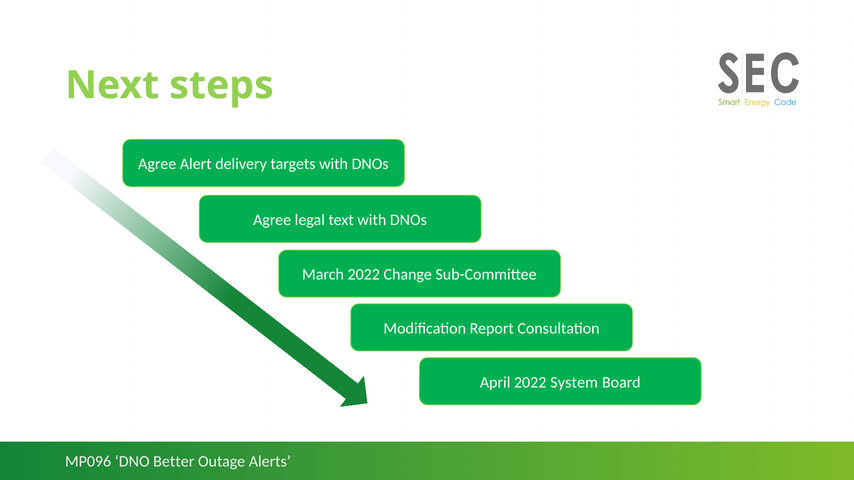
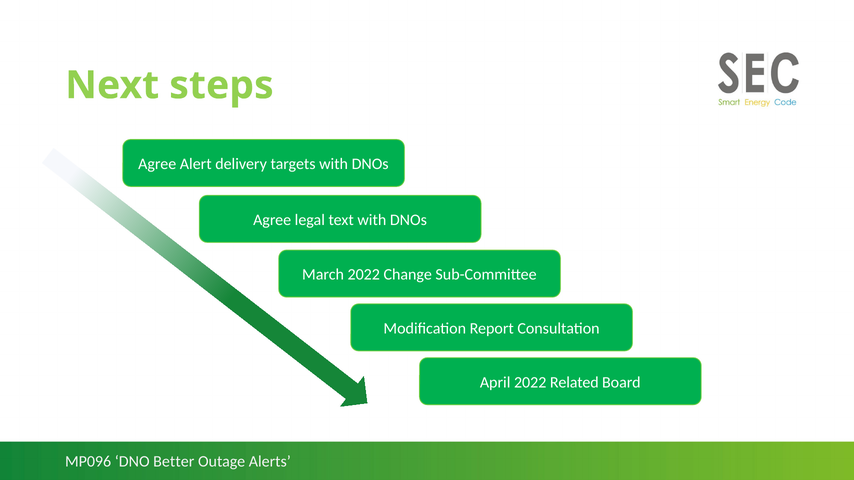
System: System -> Related (574, 383)
